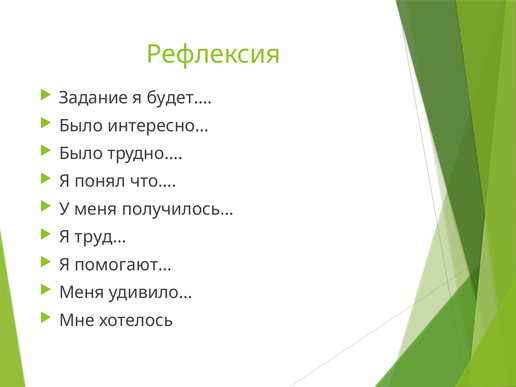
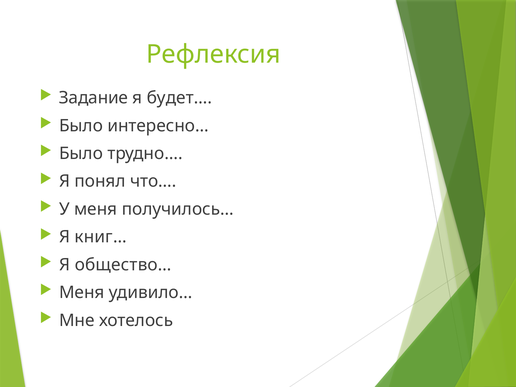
труд…: труд… -> книг… (101, 237)
помогают…: помогают… -> общество… (123, 265)
